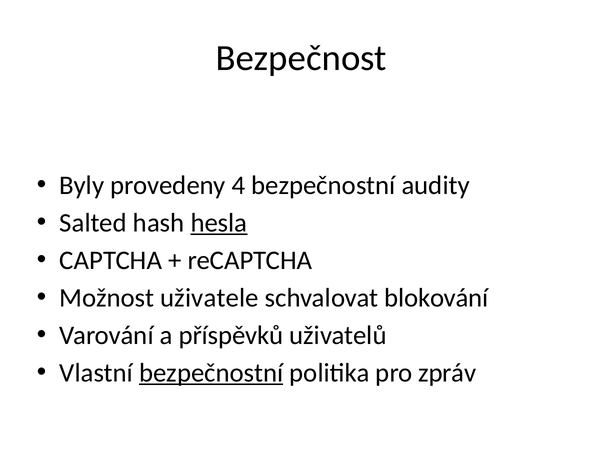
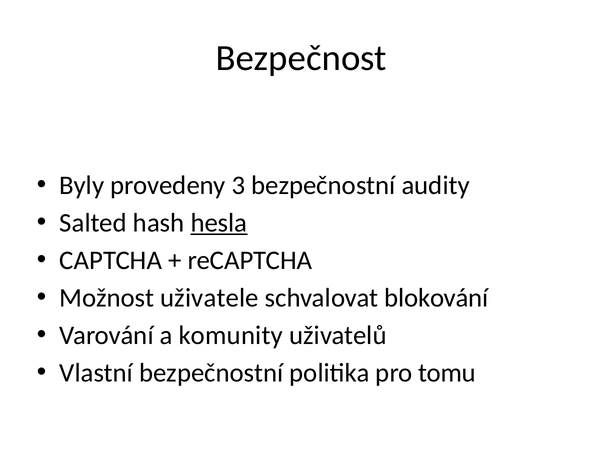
4: 4 -> 3 (239, 185)
příspěvků: příspěvků -> komunity (231, 336)
bezpečnostní underline: present -> none (211, 373)
zpráv: zpráv -> tomu (447, 373)
